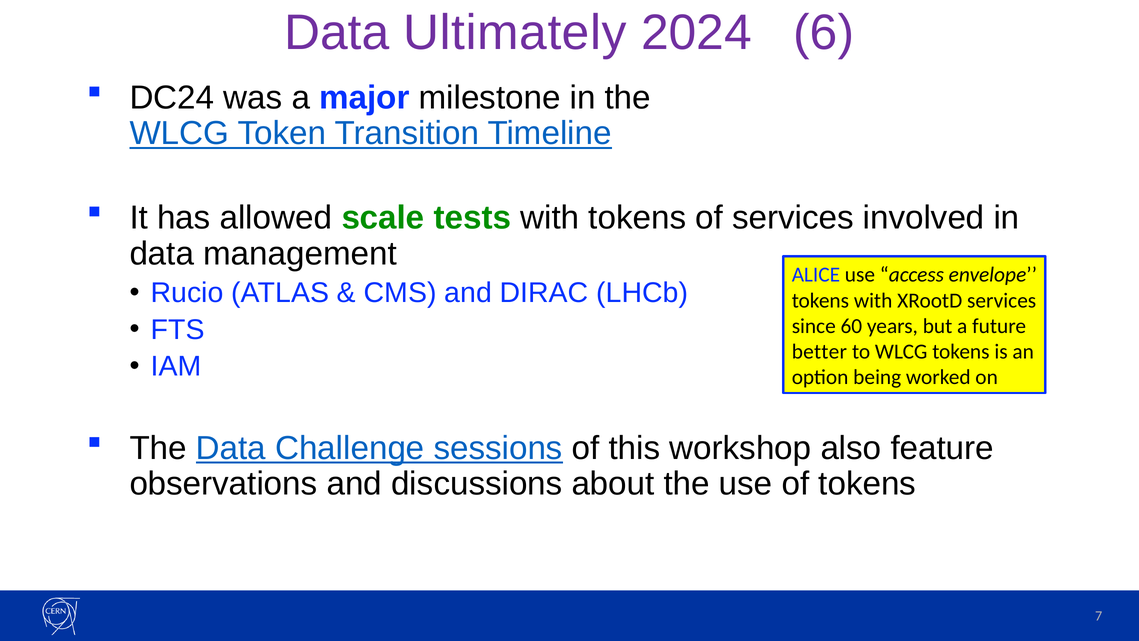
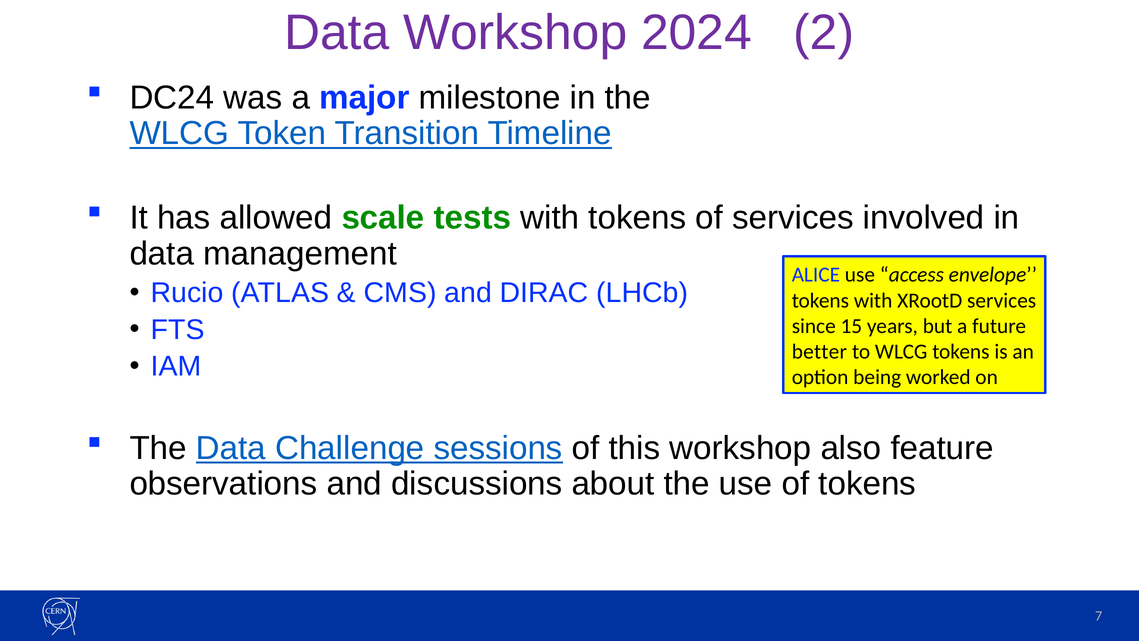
Data Ultimately: Ultimately -> Workshop (515, 33)
6: 6 -> 2 (824, 33)
60: 60 -> 15 (851, 326)
